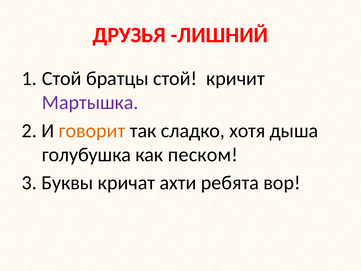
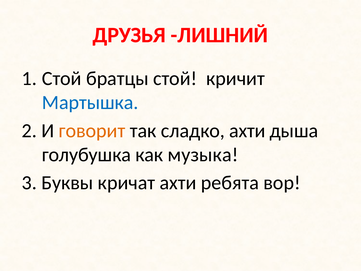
Мартышка colour: purple -> blue (90, 102)
сладко хотя: хотя -> ахти (247, 131)
песком: песком -> музыка (203, 155)
